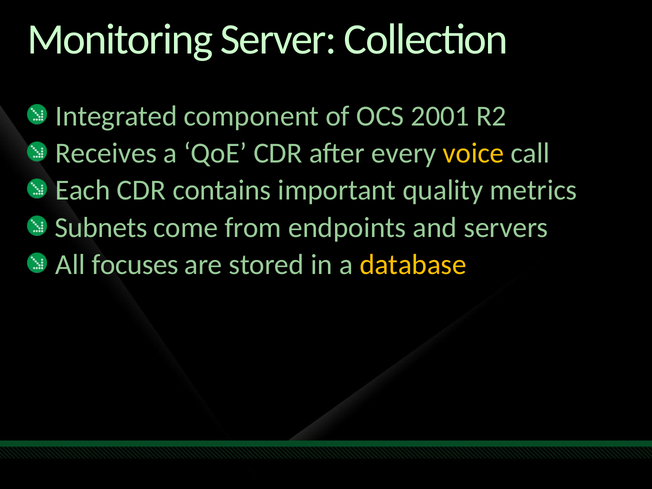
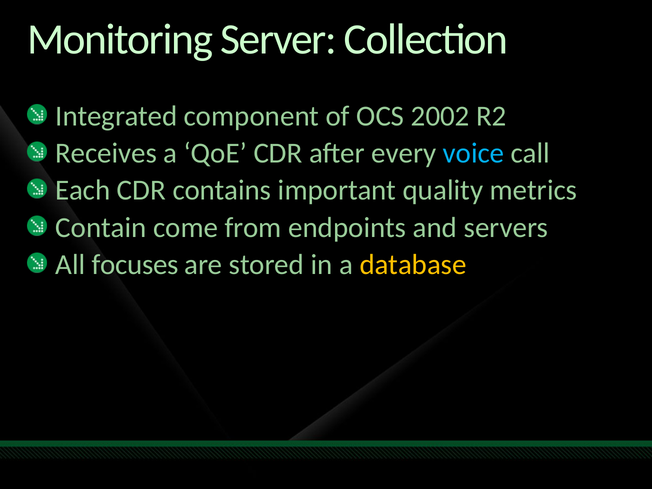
2001: 2001 -> 2002 (440, 116)
voice colour: yellow -> light blue (474, 153)
Subnets: Subnets -> Contain (101, 227)
